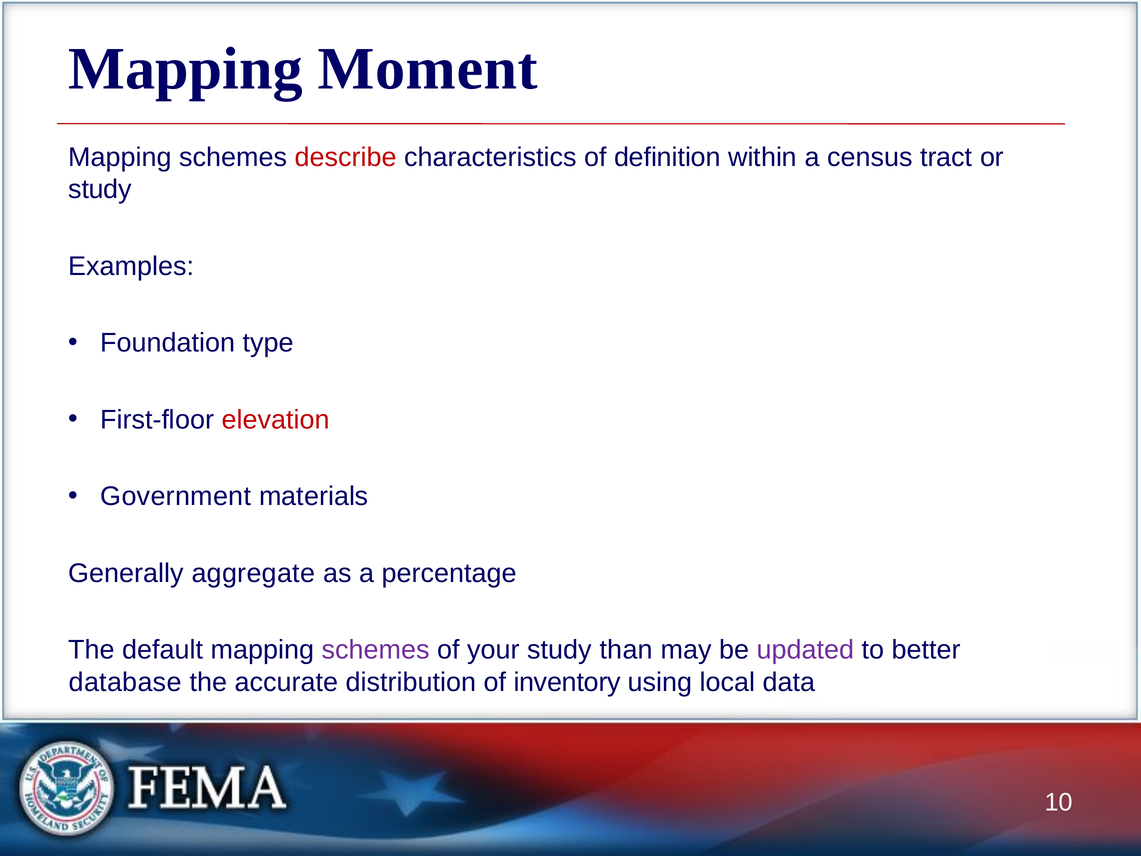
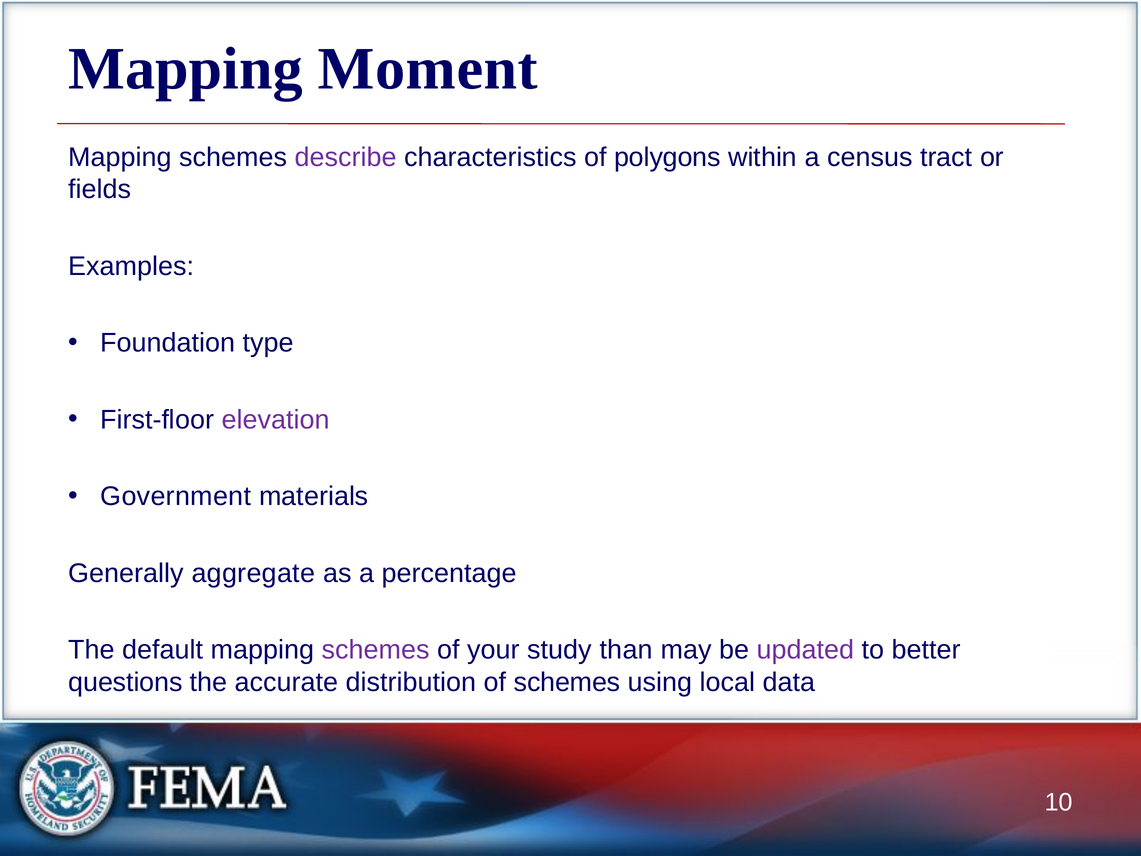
describe colour: red -> purple (346, 157)
definition: definition -> polygons (667, 157)
study: study -> fields (100, 189)
elevation colour: red -> purple (276, 420)
database: database -> questions (125, 682)
of inventory: inventory -> schemes (567, 682)
